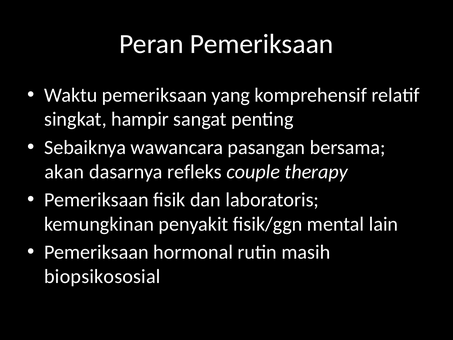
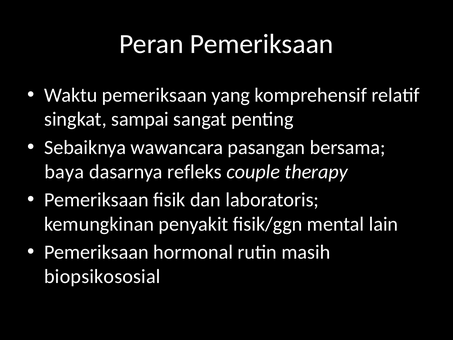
hampir: hampir -> sampai (140, 119)
akan: akan -> baya (64, 172)
